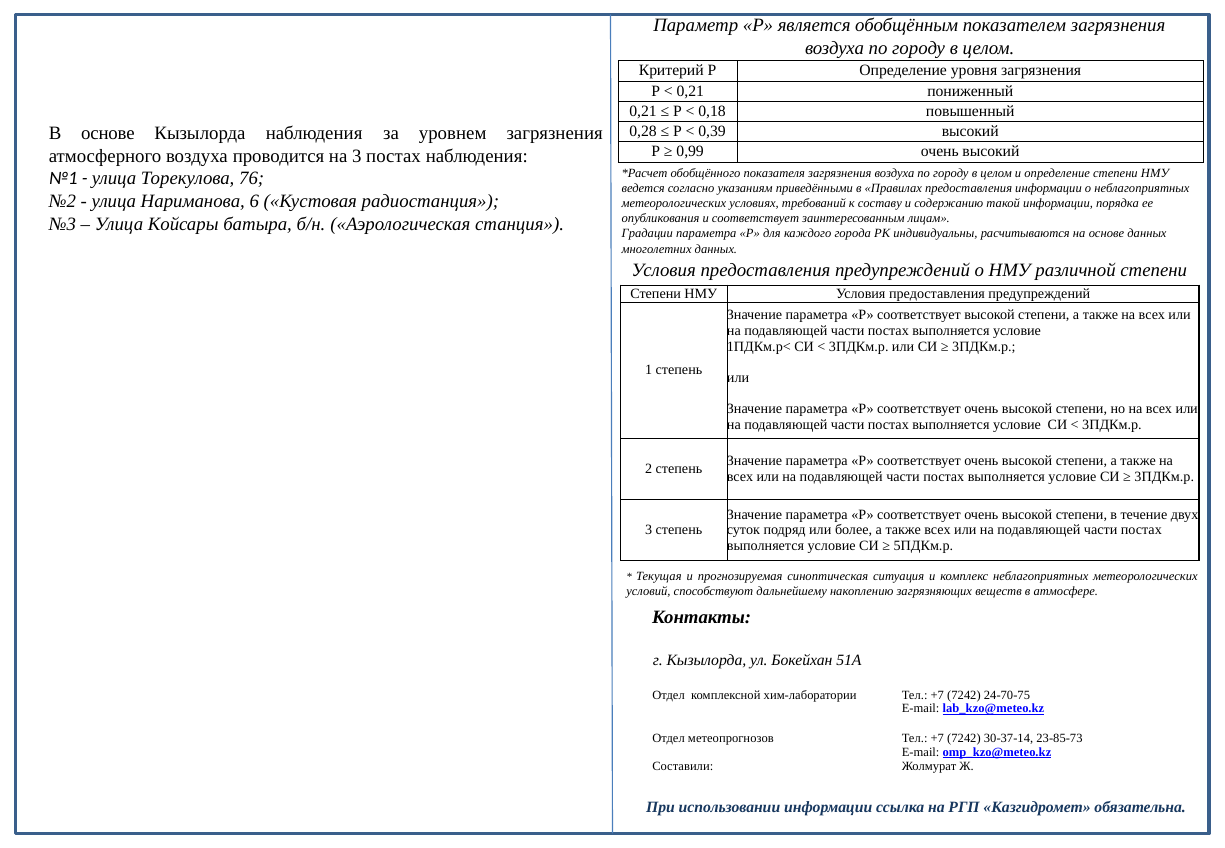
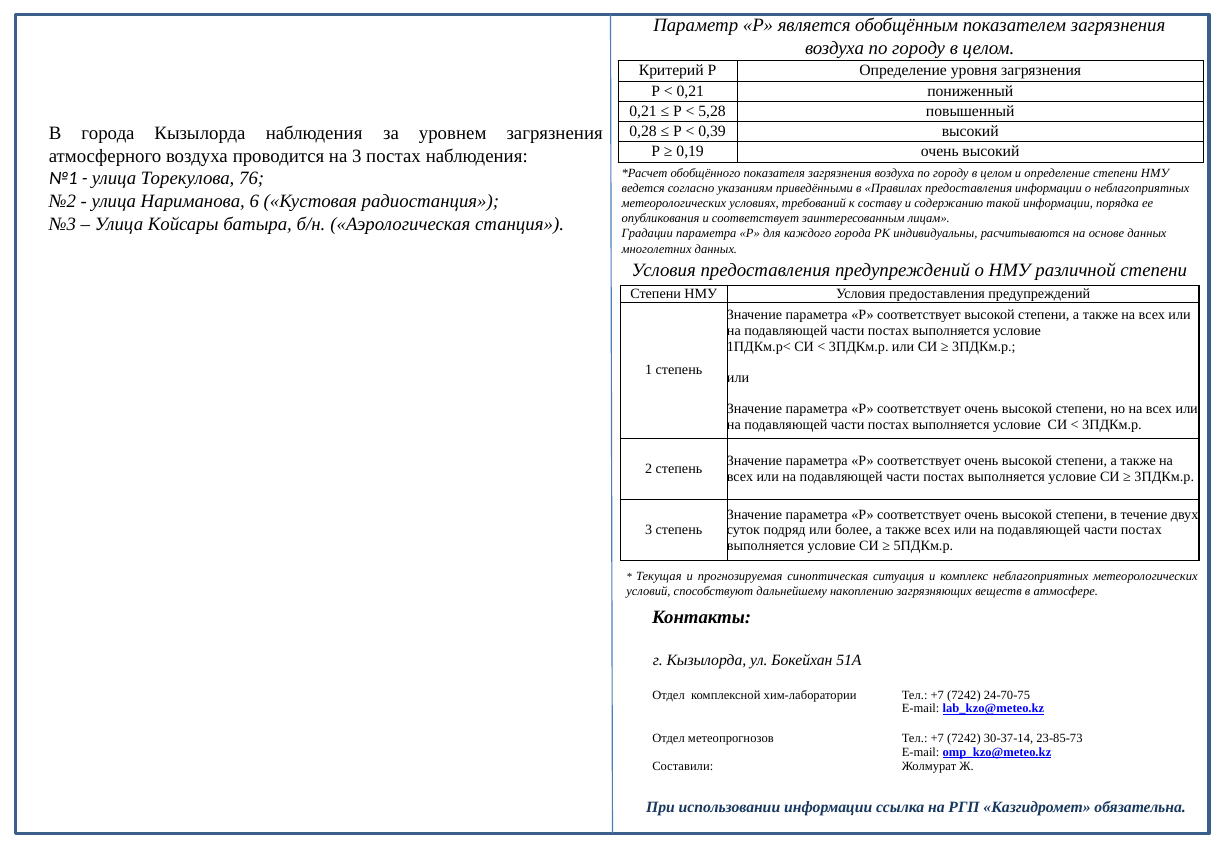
0,18: 0,18 -> 5,28 (712, 111)
В основе: основе -> города (108, 133)
0,99: 0,99 -> 0,19 (690, 152)
